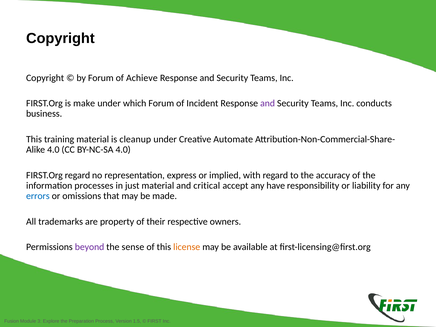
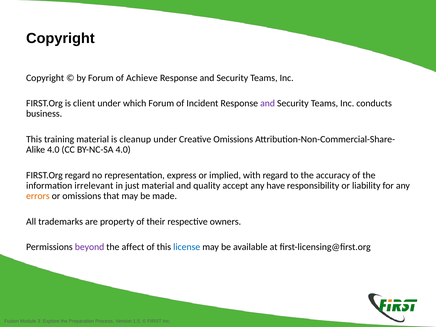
make: make -> client (84, 103)
Creative Automate: Automate -> Omissions (233, 139)
processes: processes -> irrelevant (94, 186)
critical: critical -> quality (207, 186)
errors colour: blue -> orange (38, 196)
sense: sense -> affect (133, 247)
license colour: orange -> blue (187, 247)
